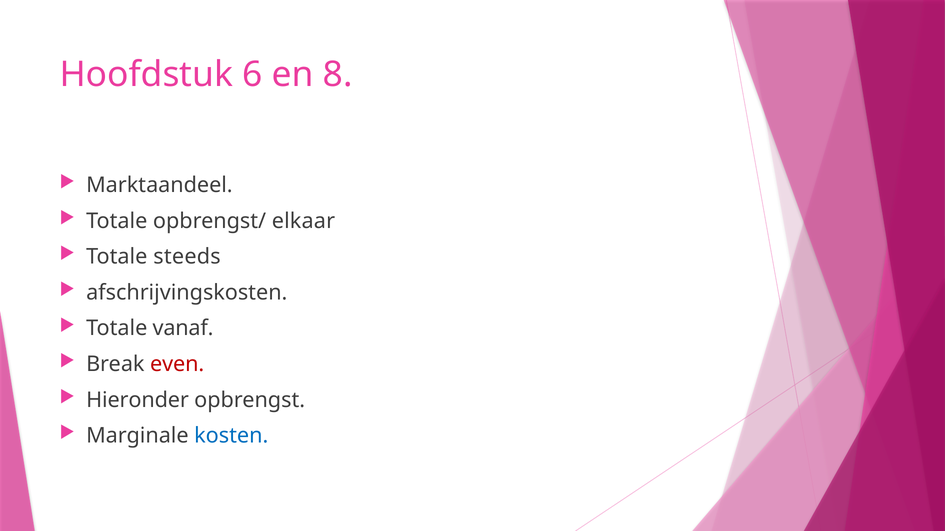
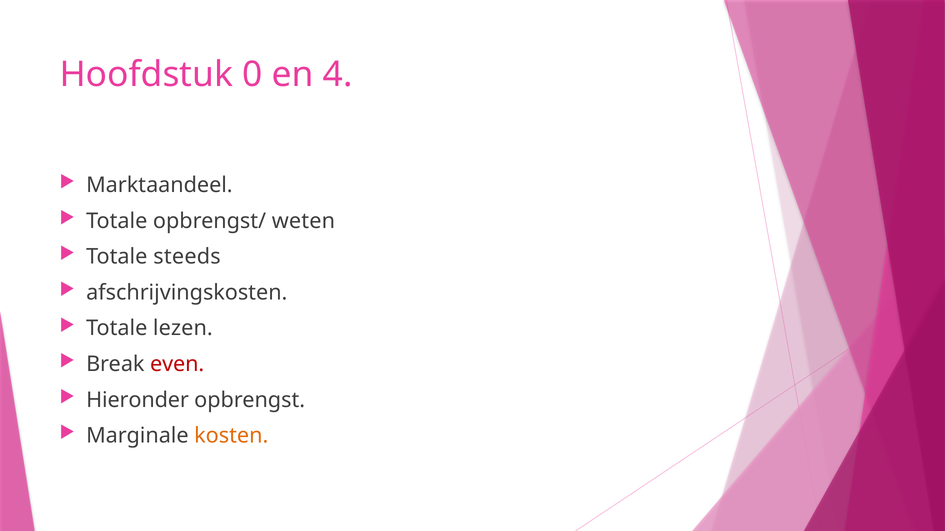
6: 6 -> 0 (252, 75)
8: 8 -> 4 (338, 75)
elkaar: elkaar -> weten (303, 221)
vanaf: vanaf -> lezen (183, 329)
kosten colour: blue -> orange (231, 436)
